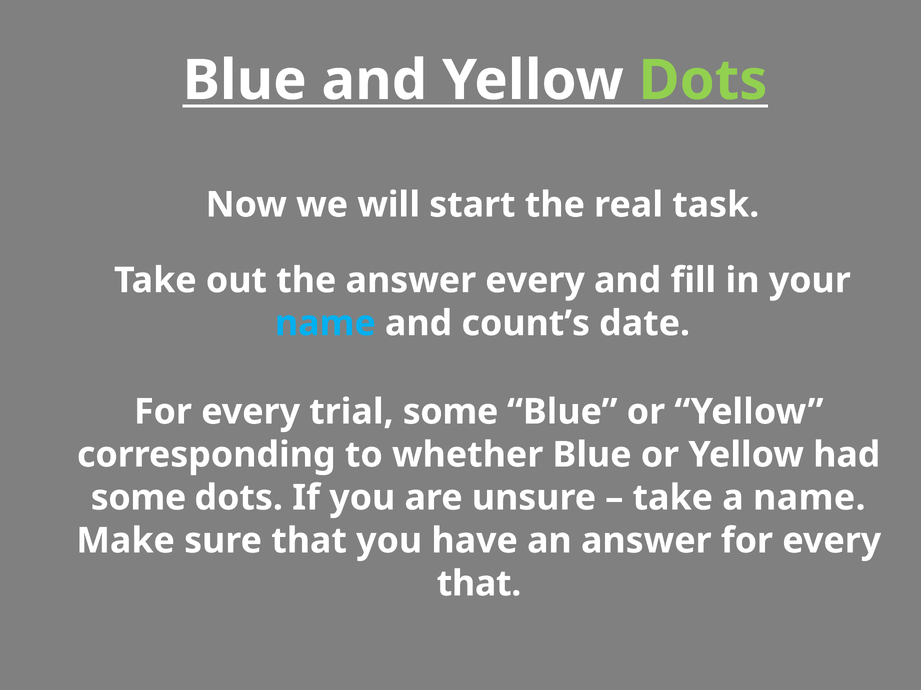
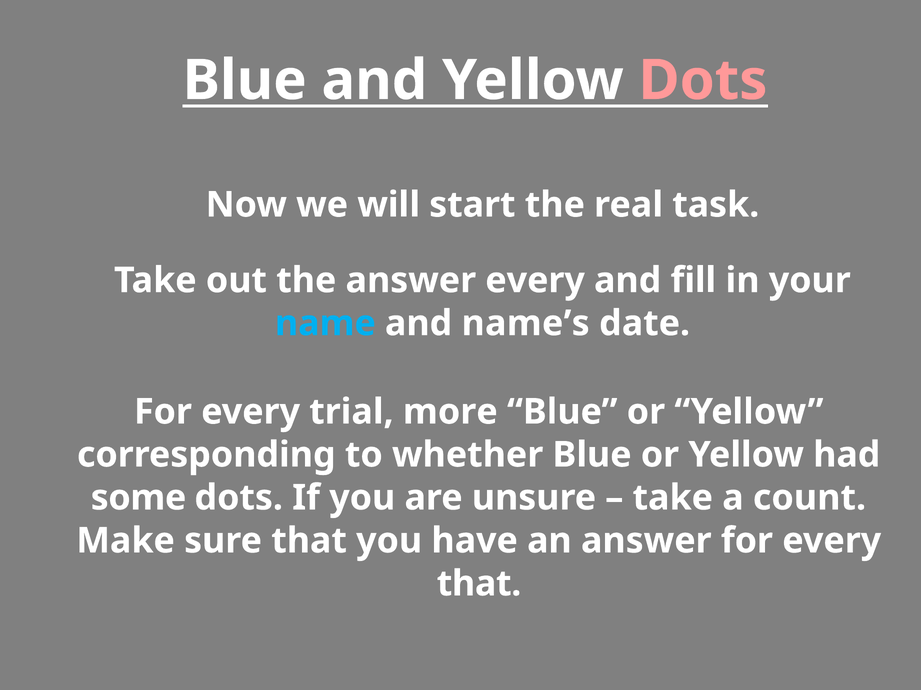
Dots colour: light green -> pink (703, 81)
count’s: count’s -> name’s (526, 324)
trial some: some -> more (450, 412)
a name: name -> count (809, 498)
